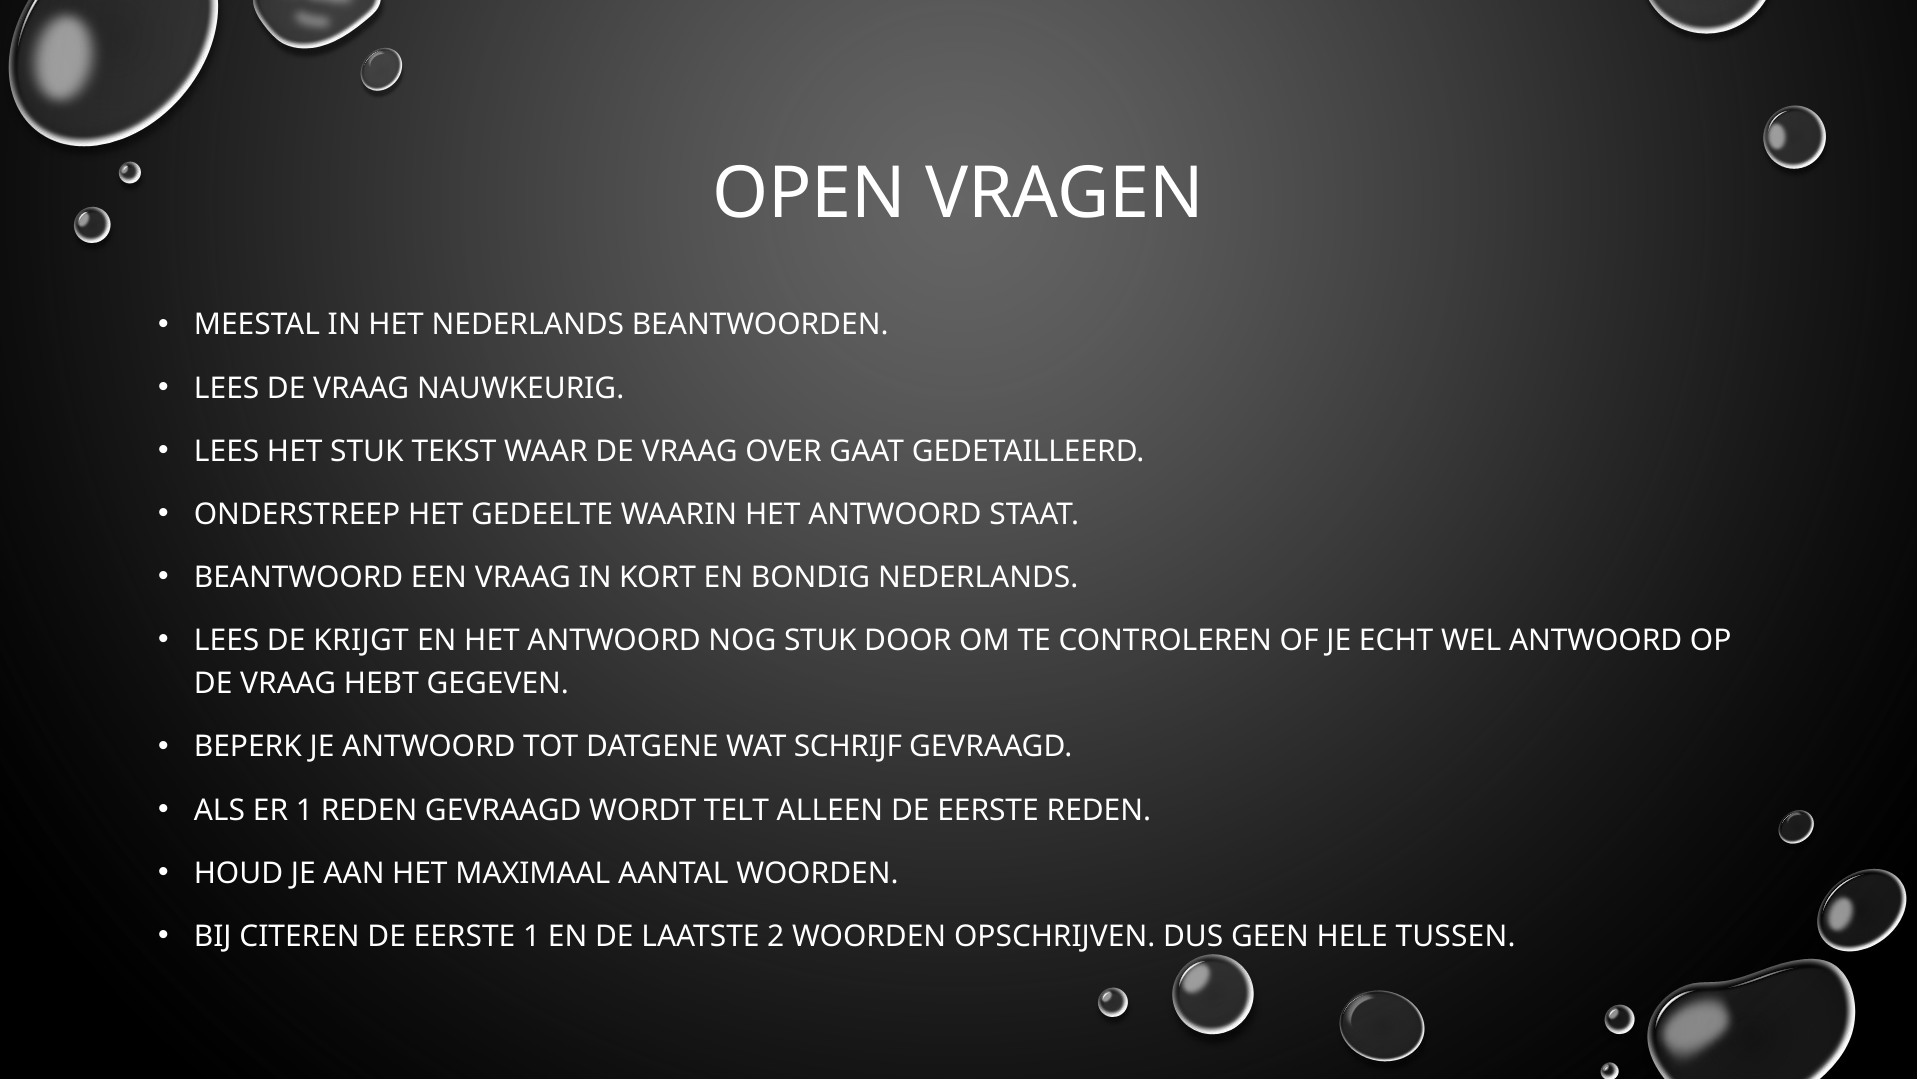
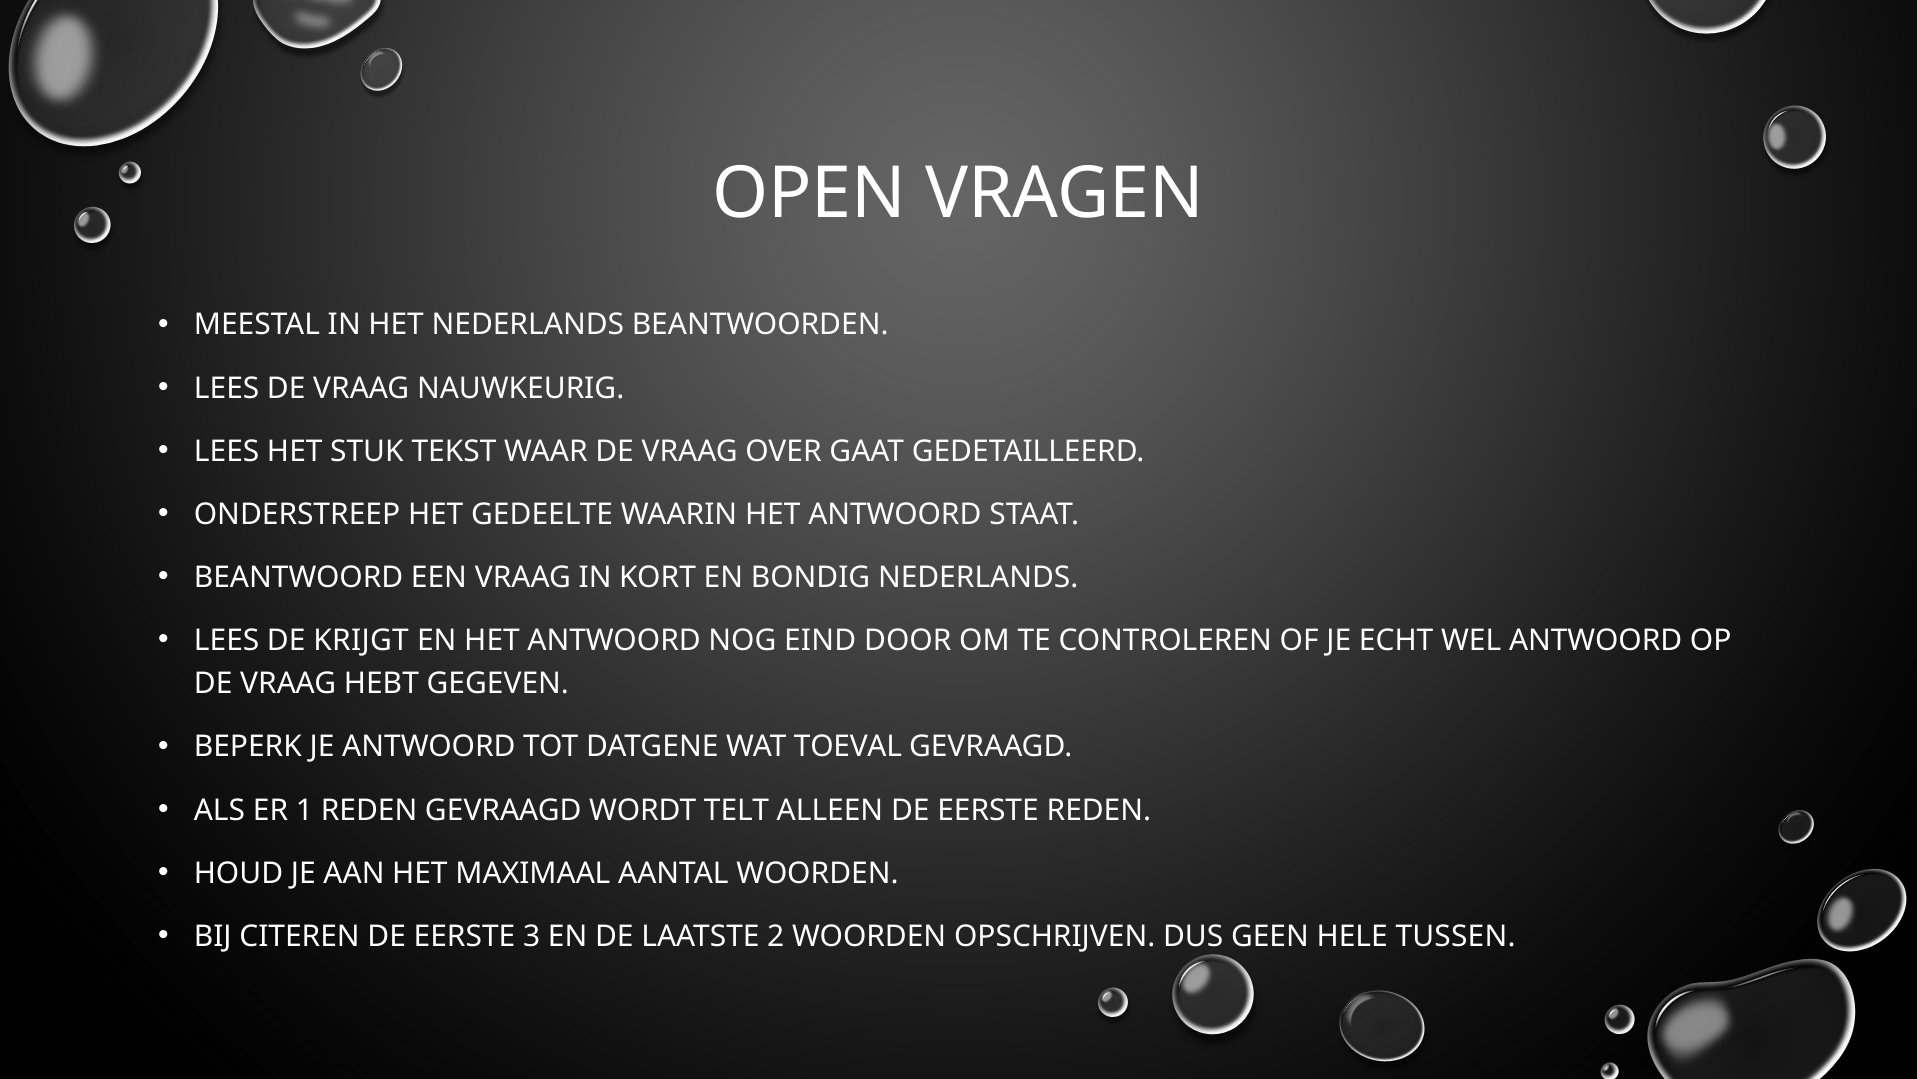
NOG STUK: STUK -> EIND (820, 640)
SCHRIJF: SCHRIJF -> TOEVAL (848, 747)
EERSTE 1: 1 -> 3 (532, 936)
